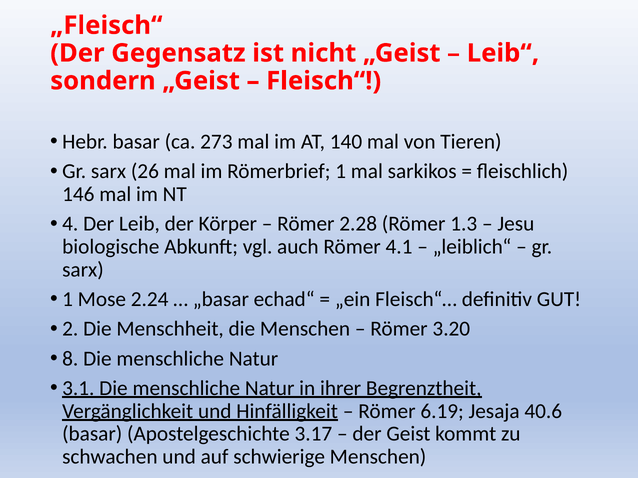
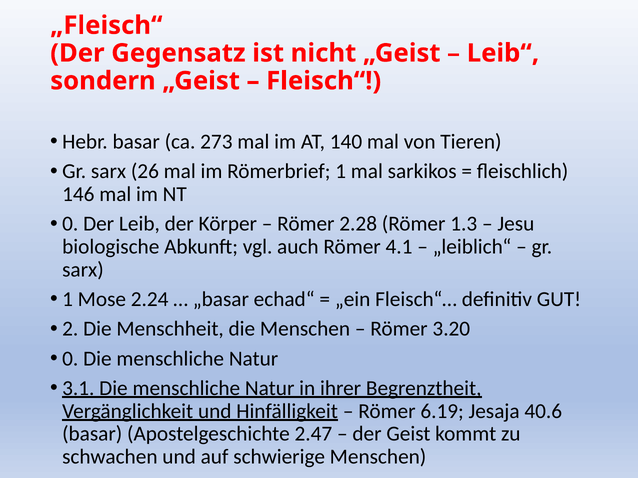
4: 4 -> 0 (70, 224)
8: 8 -> 0 (70, 359)
3.17: 3.17 -> 2.47 (313, 434)
